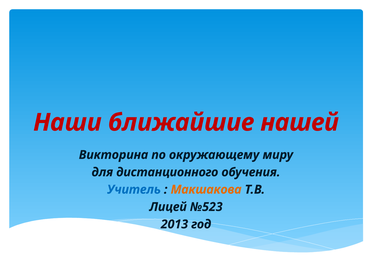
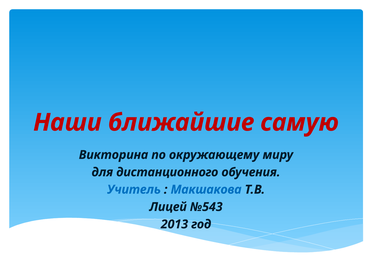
нашей: нашей -> самую (300, 123)
Макшакова colour: orange -> blue (206, 190)
№523: №523 -> №543 (206, 207)
